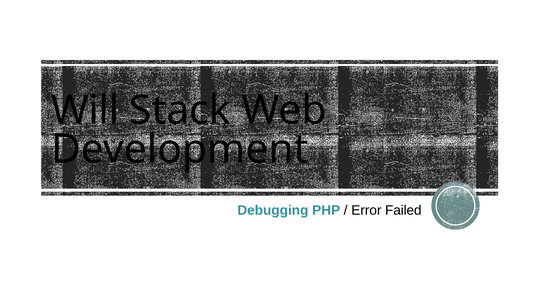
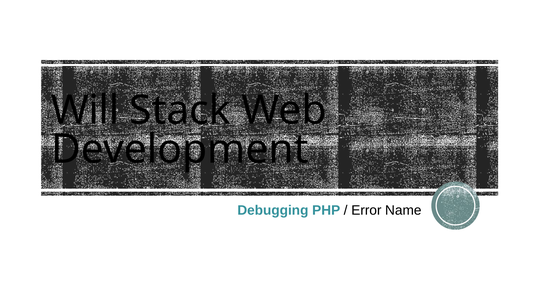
Failed: Failed -> Name (403, 211)
